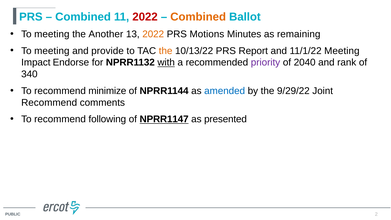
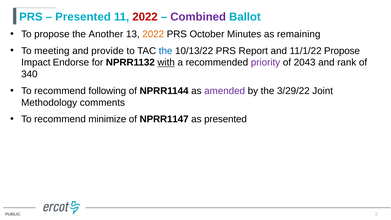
Combined: Combined -> Presented (83, 17)
Combined colour: orange -> purple (198, 17)
meeting: meeting -> propose (52, 34)
Motions: Motions -> October (207, 34)
the colour: orange -> blue (166, 51)
11/1/22 Meeting: Meeting -> Propose (342, 51)
2040: 2040 -> 2043 (305, 62)
minimize: minimize -> following (107, 91)
amended colour: blue -> purple (225, 91)
9/29/22: 9/29/22 -> 3/29/22 (293, 91)
Recommend: Recommend -> Methodology (49, 103)
following: following -> minimize (107, 119)
NPRR1147 underline: present -> none (164, 119)
